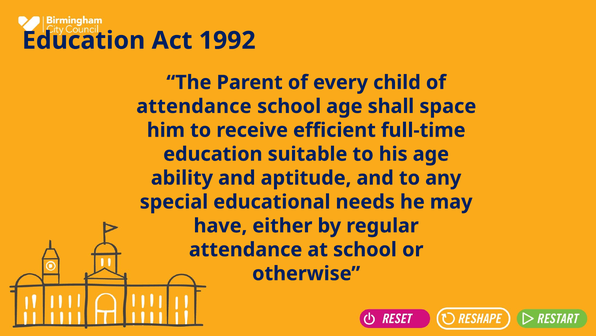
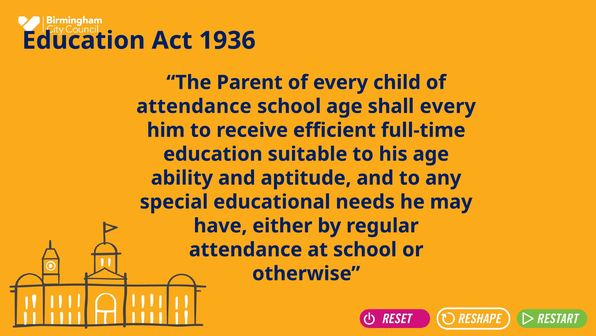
1992: 1992 -> 1936 (227, 40)
shall space: space -> every (448, 106)
